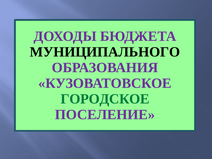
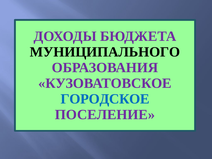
ГОРОДСКОЕ colour: green -> blue (105, 99)
